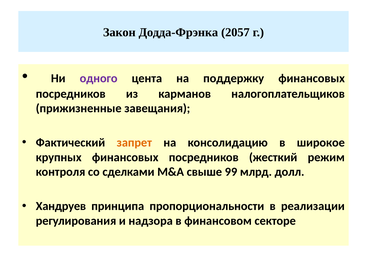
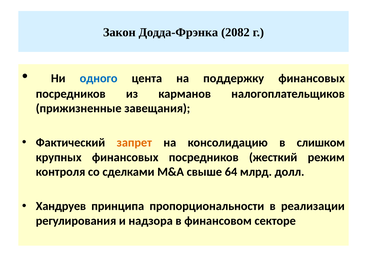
2057: 2057 -> 2082 (235, 32)
одного colour: purple -> blue (99, 78)
широкое: широкое -> слишком (321, 143)
99: 99 -> 64 (231, 172)
